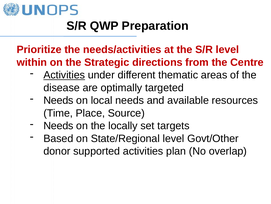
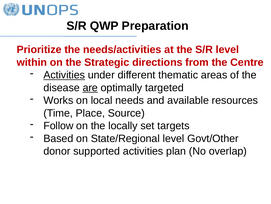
are underline: none -> present (90, 87)
Needs: Needs -> Works (58, 100)
Needs: Needs -> Follow (58, 125)
